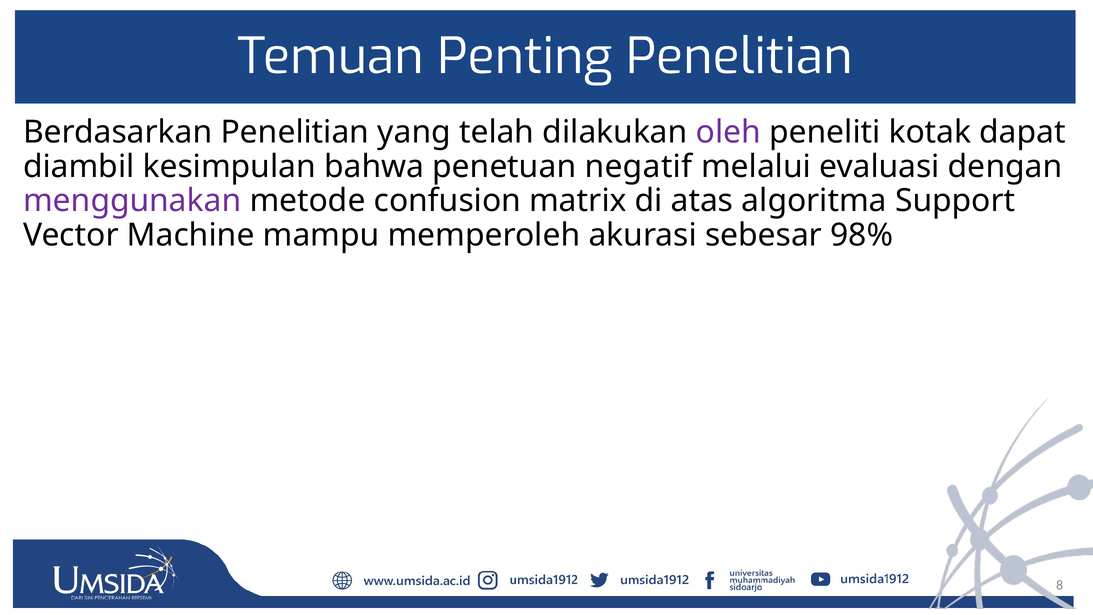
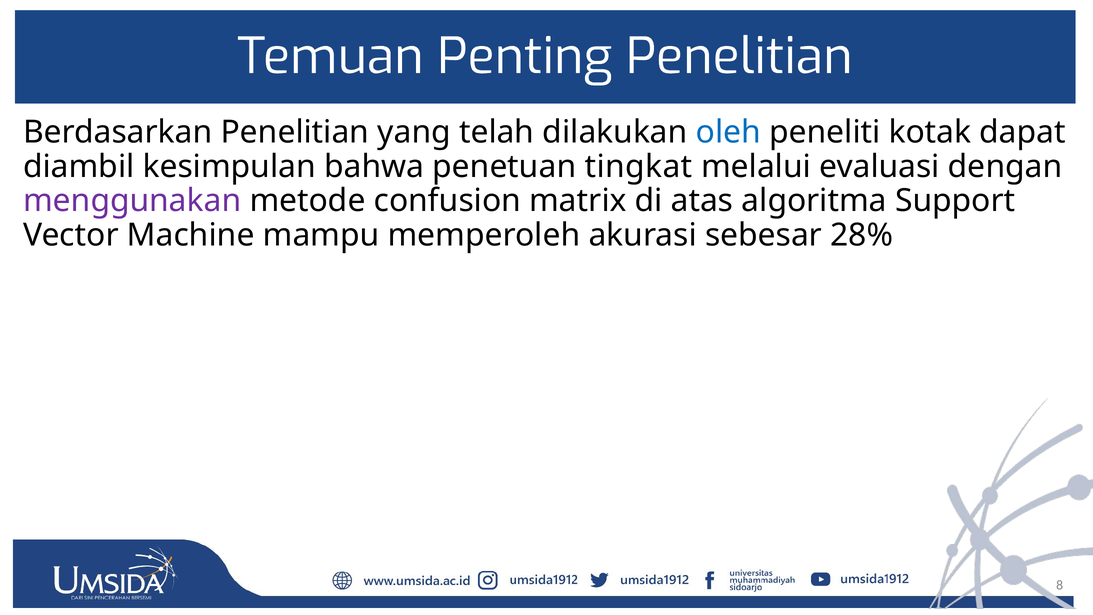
oleh colour: purple -> blue (728, 132)
negatif: negatif -> tingkat (639, 166)
98%: 98% -> 28% (862, 235)
